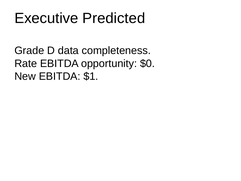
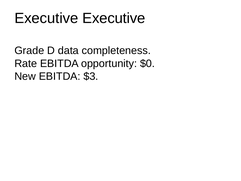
Executive Predicted: Predicted -> Executive (114, 18)
$1: $1 -> $3 (91, 76)
